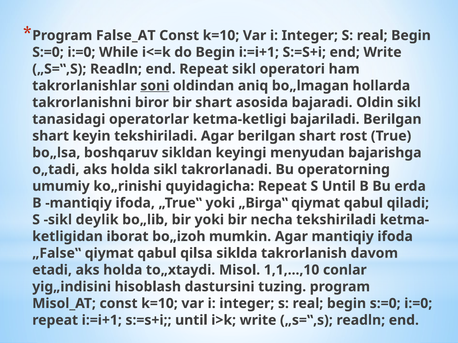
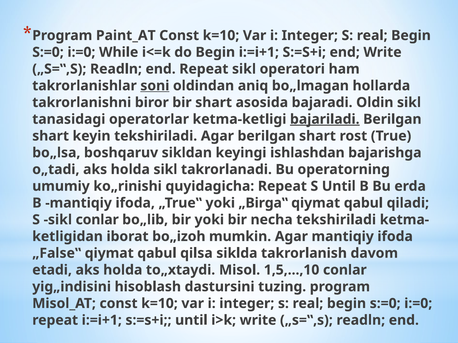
False_AT: False_AT -> Paint_AT (126, 36)
bajariladi underline: none -> present (325, 119)
menyudan: menyudan -> ishlashdan (307, 153)
sikl deylik: deylik -> conlar (97, 220)
1,1,...,10: 1,1,...,10 -> 1,5,...,10 (292, 270)
